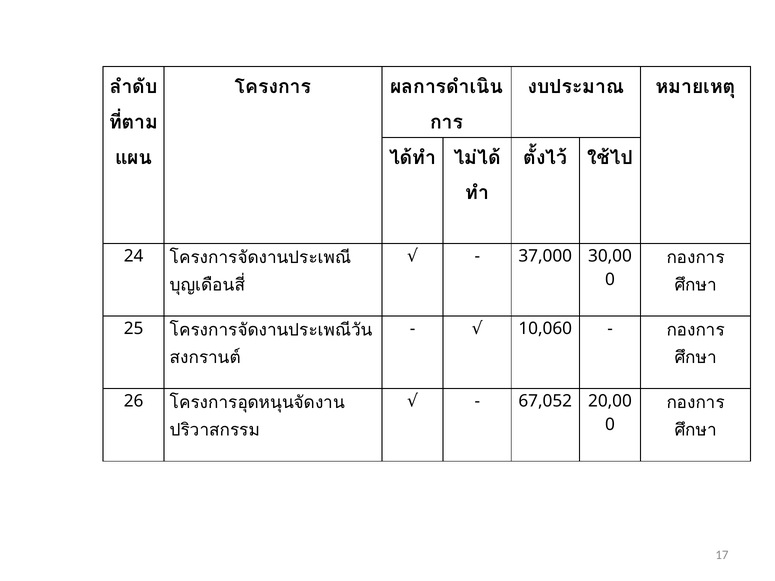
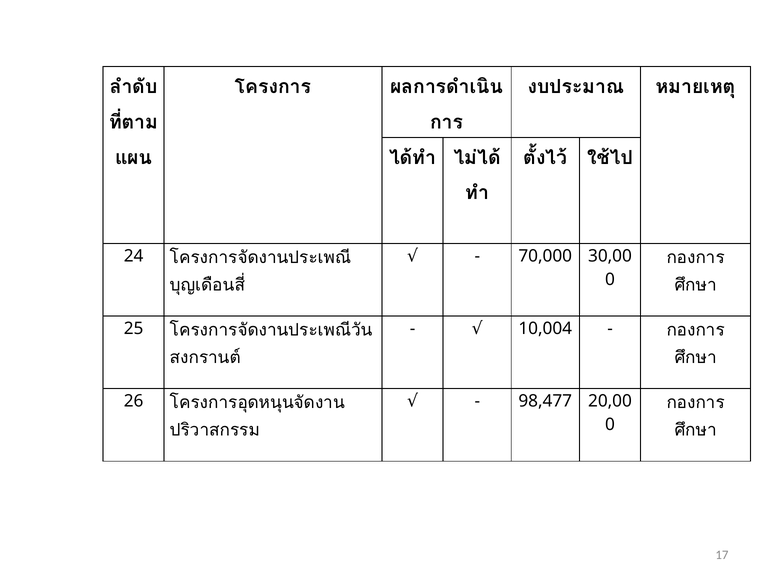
37,000: 37,000 -> 70,000 (545, 256)
10,060: 10,060 -> 10,004 (545, 329)
67,052: 67,052 -> 98,477 (545, 401)
